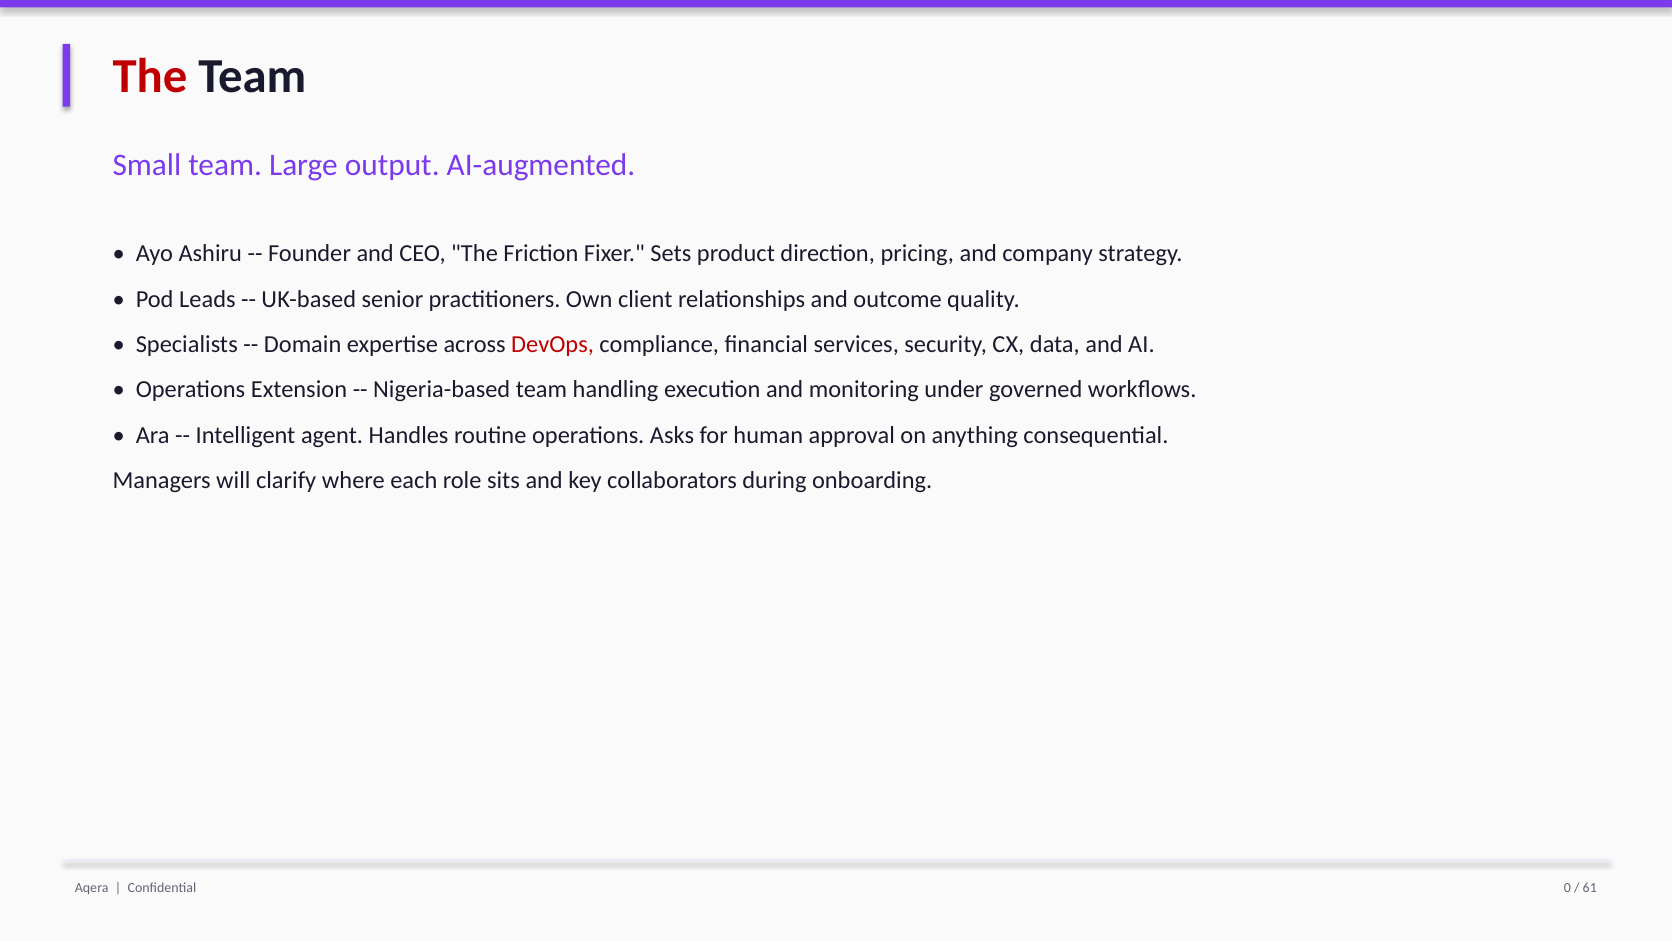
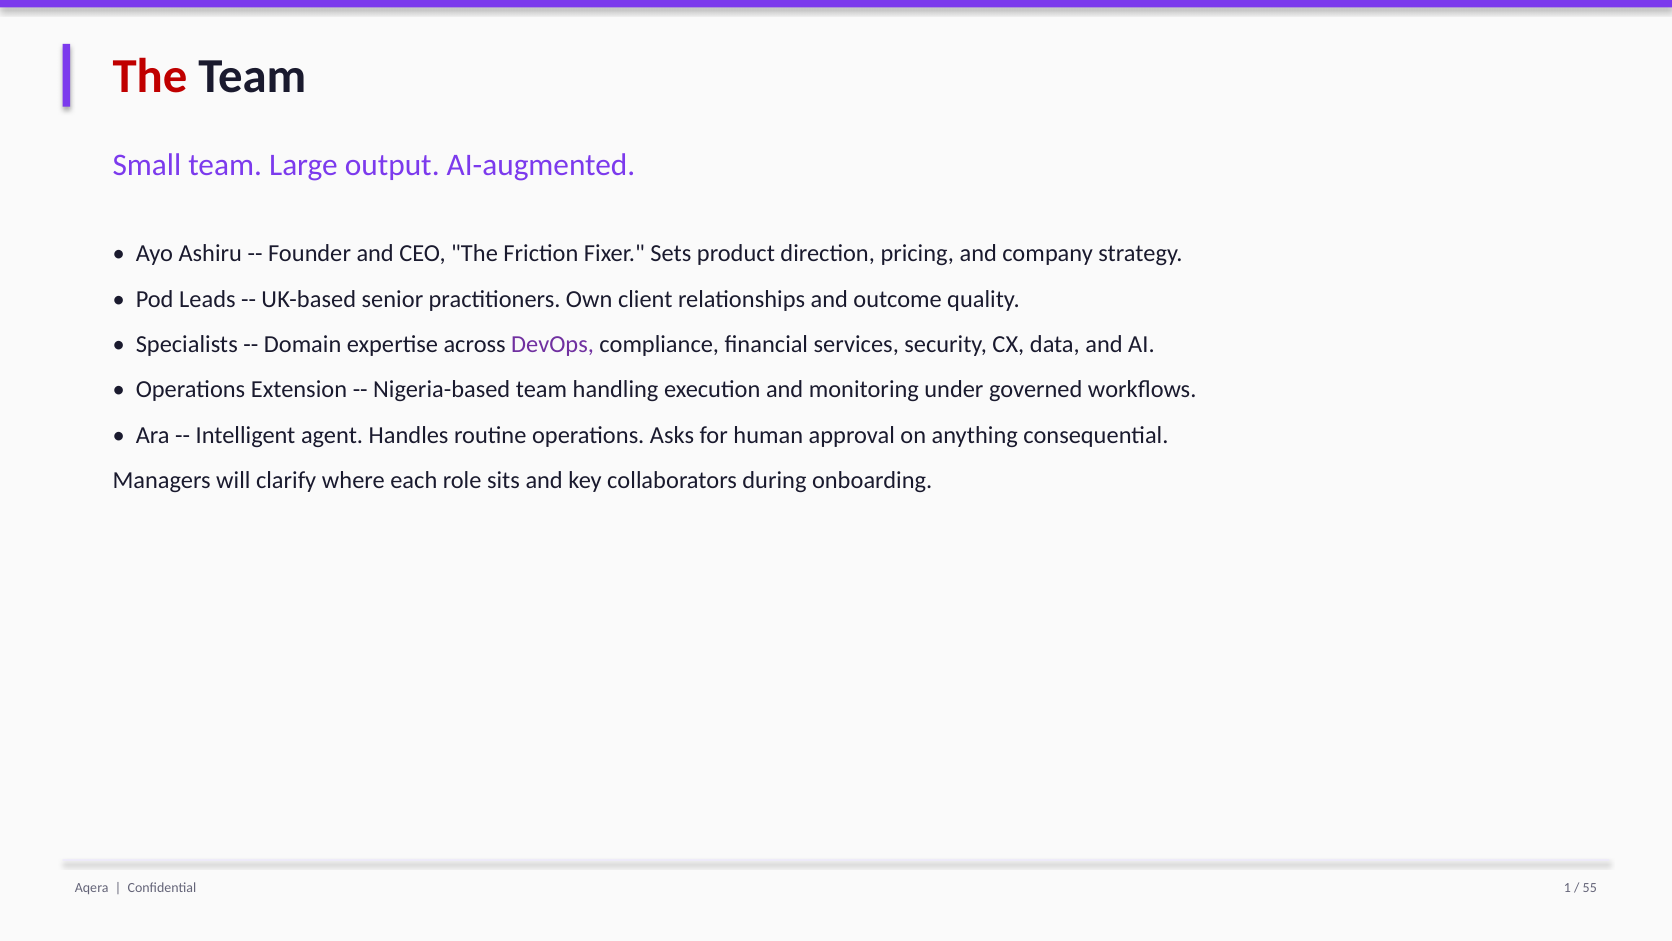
DevOps colour: red -> purple (553, 344)
0: 0 -> 1 (1567, 887)
61: 61 -> 55 (1590, 887)
